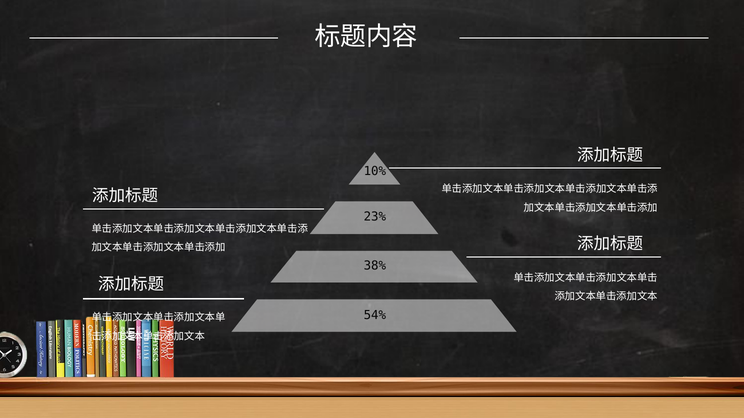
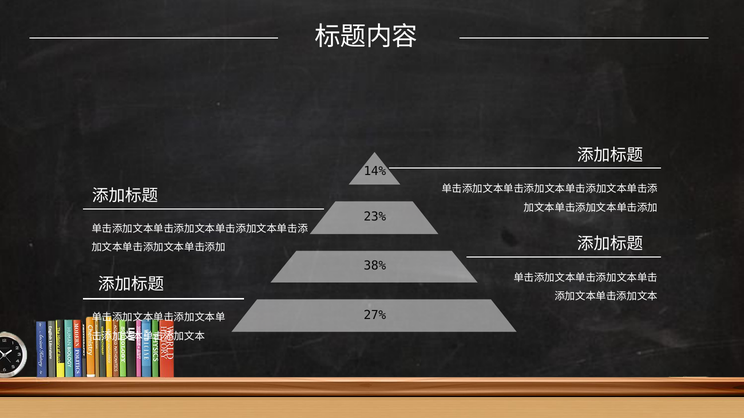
10%: 10% -> 14% (375, 171)
54%: 54% -> 27% (375, 316)
